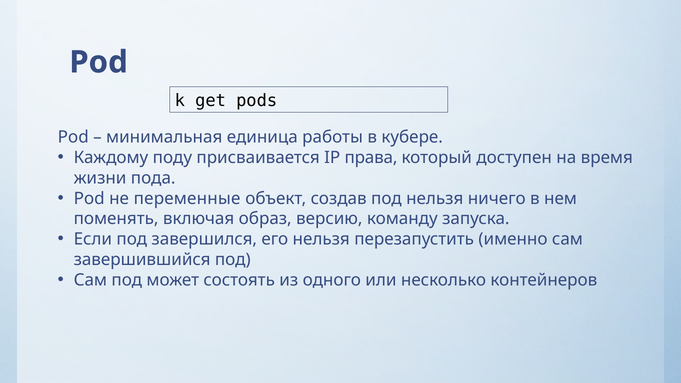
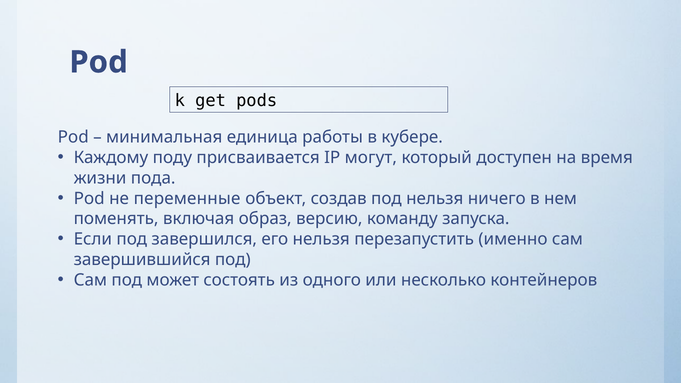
права: права -> могут (371, 158)
